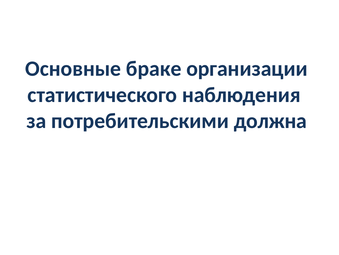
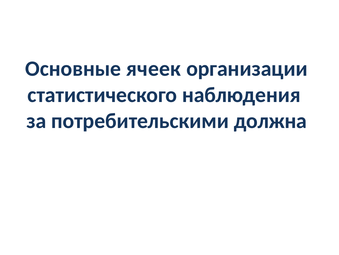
браке: браке -> ячеек (154, 69)
